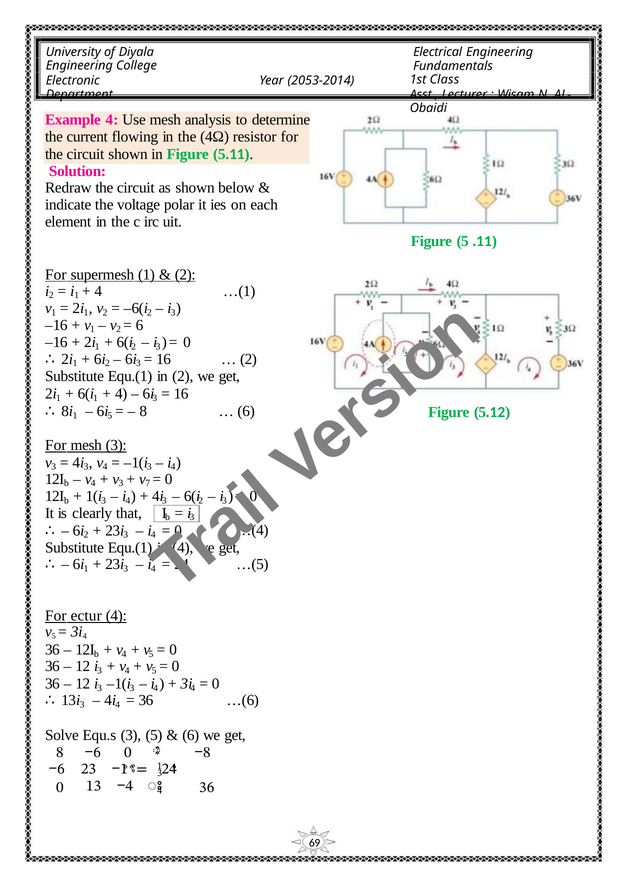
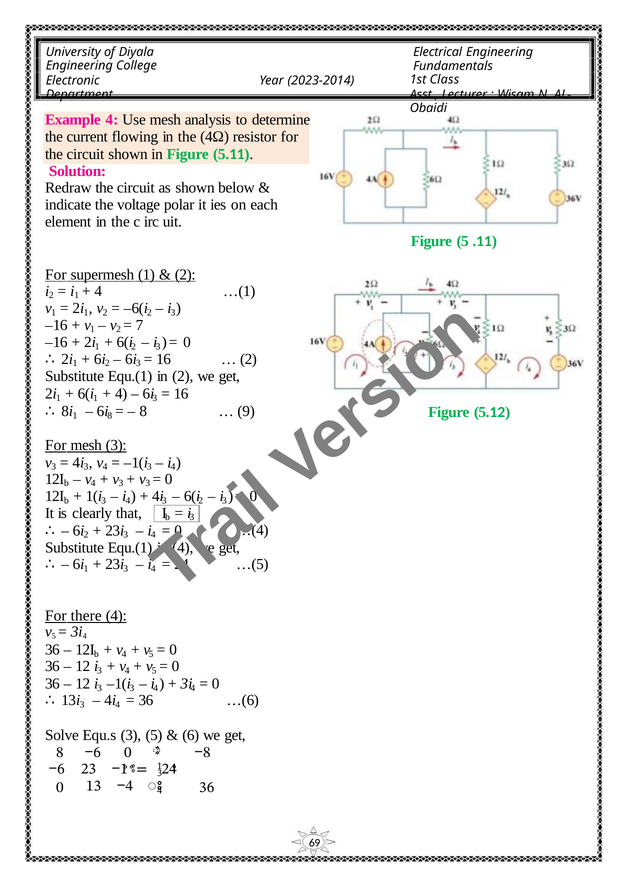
2053-2014: 2053-2014 -> 2023-2014 (321, 81)
6: 6 -> 7 (140, 325)
6: 6 -> 9 (246, 411)
1 5: 5 -> 8 (110, 415)
4 3 7: 7 -> 3 (148, 483)
ectur: ectur -> there (86, 616)
